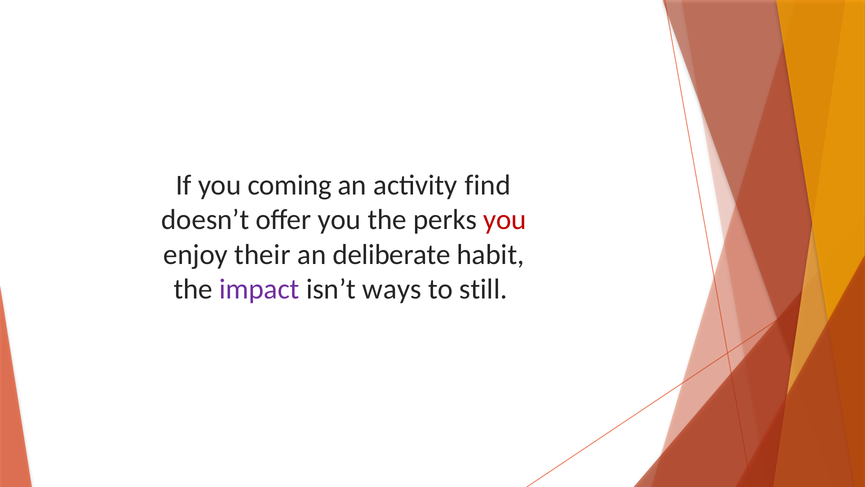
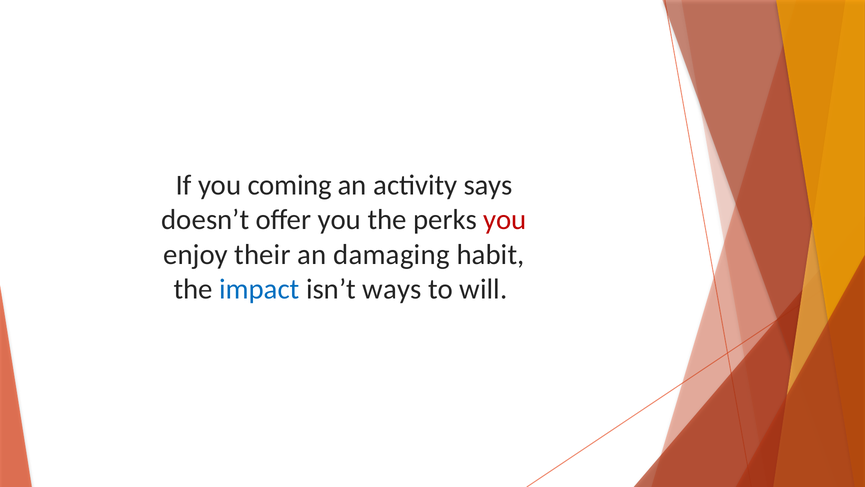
find: find -> says (488, 185)
deliberate: deliberate -> damaging (391, 254)
impact colour: purple -> blue (259, 289)
still: still -> will (483, 289)
